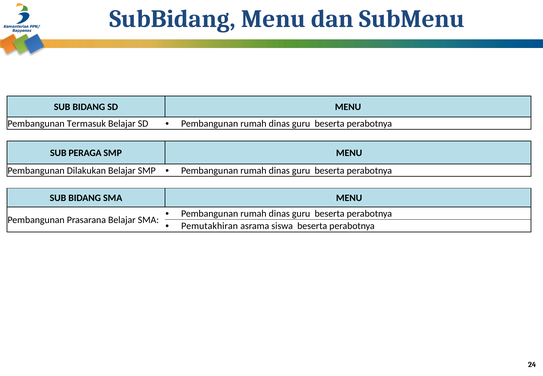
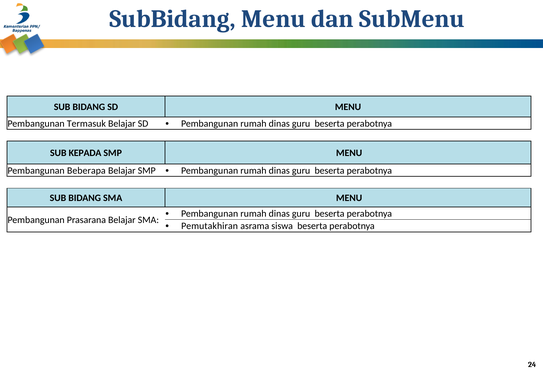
PERAGA: PERAGA -> KEPADA (85, 153)
Dilakukan: Dilakukan -> Beberapa (86, 171)
